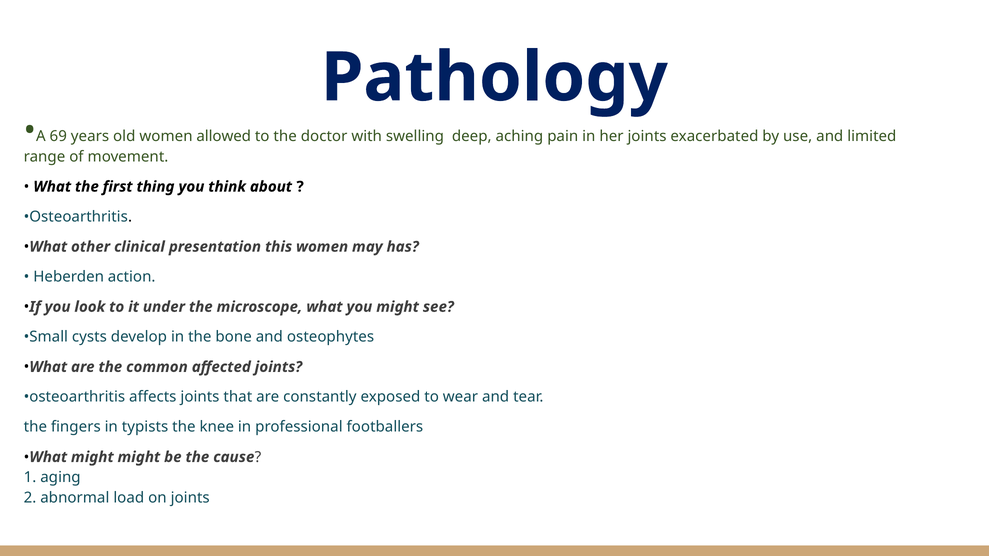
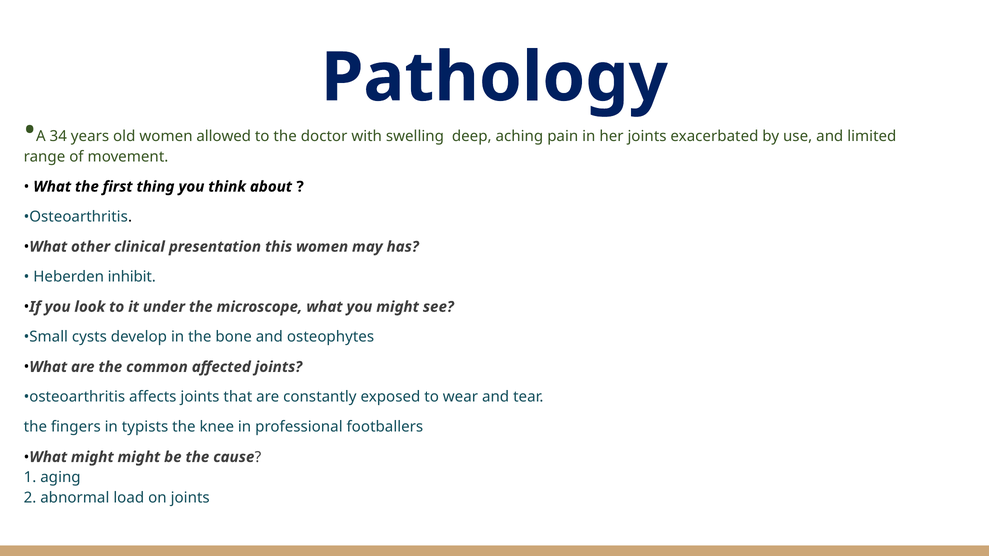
69: 69 -> 34 (58, 137)
action: action -> inhibit (132, 277)
